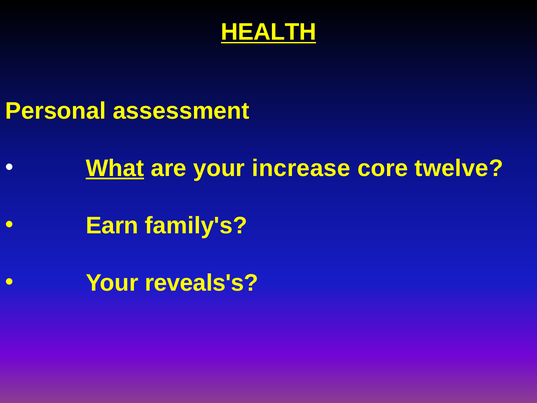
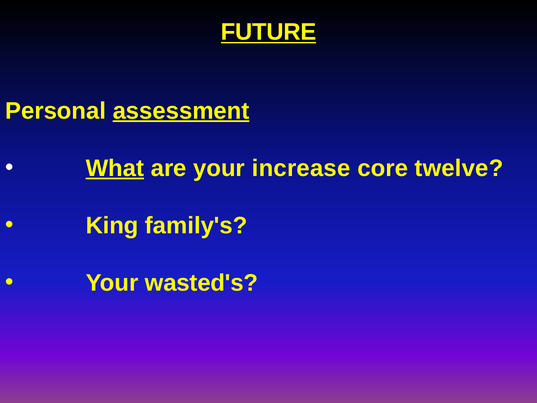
HEALTH: HEALTH -> FUTURE (269, 32)
assessment underline: none -> present (181, 111)
Earn: Earn -> King (112, 225)
reveals's: reveals's -> wasted's (202, 283)
